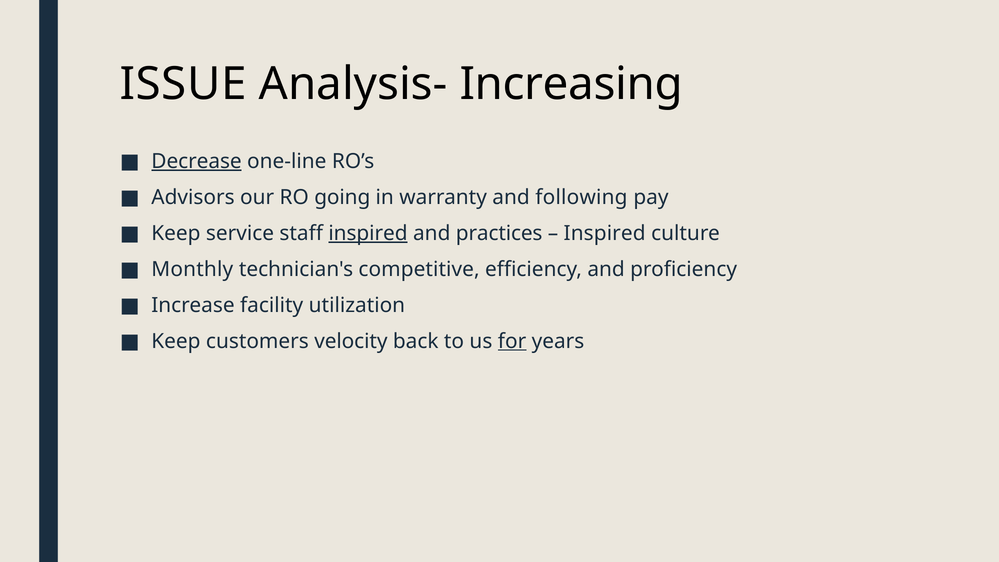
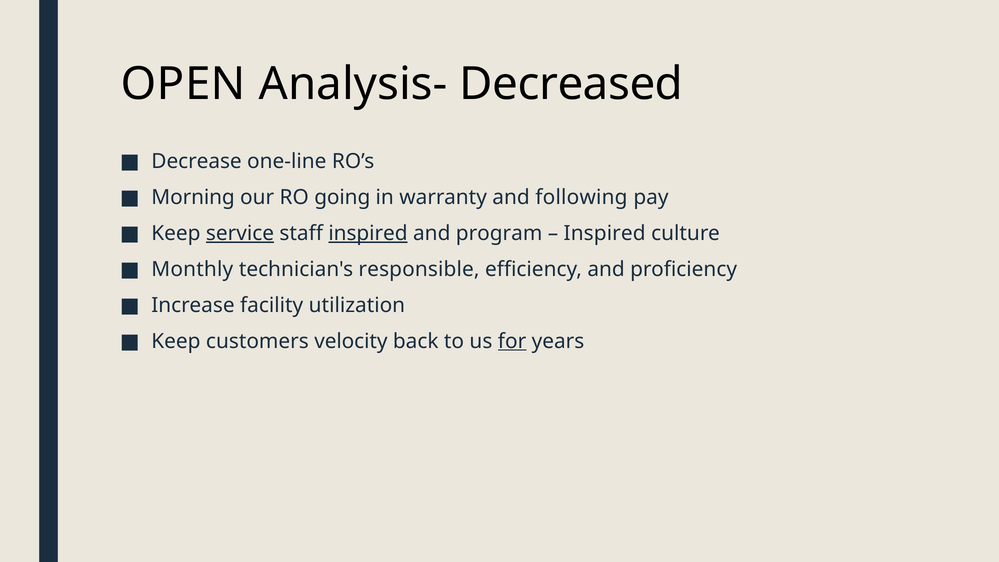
ISSUE: ISSUE -> OPEN (183, 84)
Increasing: Increasing -> Decreased (571, 84)
Decrease underline: present -> none (197, 161)
Advisors: Advisors -> Morning (193, 197)
service underline: none -> present (240, 233)
practices: practices -> program (499, 233)
competitive: competitive -> responsible (419, 269)
